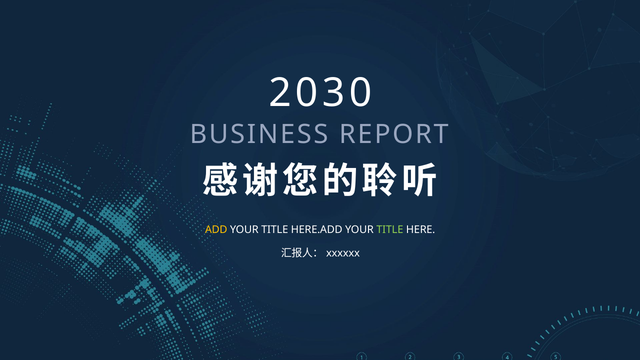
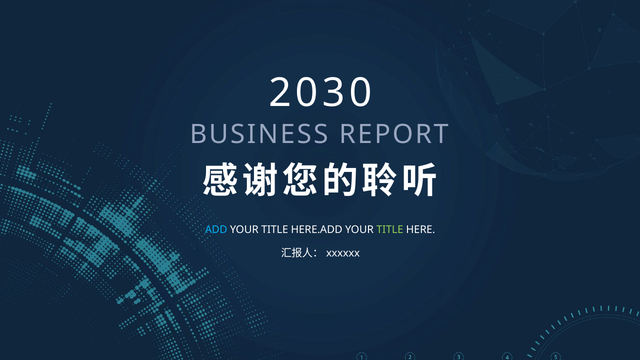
ADD colour: yellow -> light blue (216, 230)
